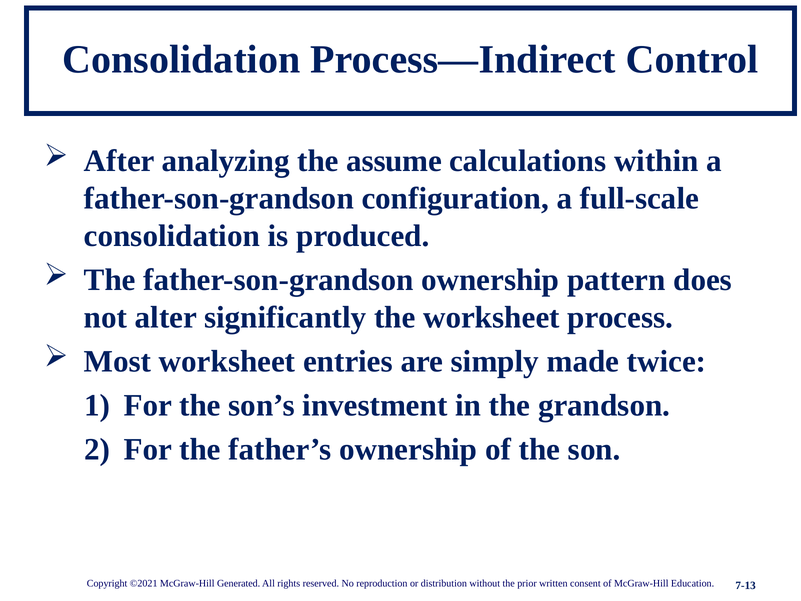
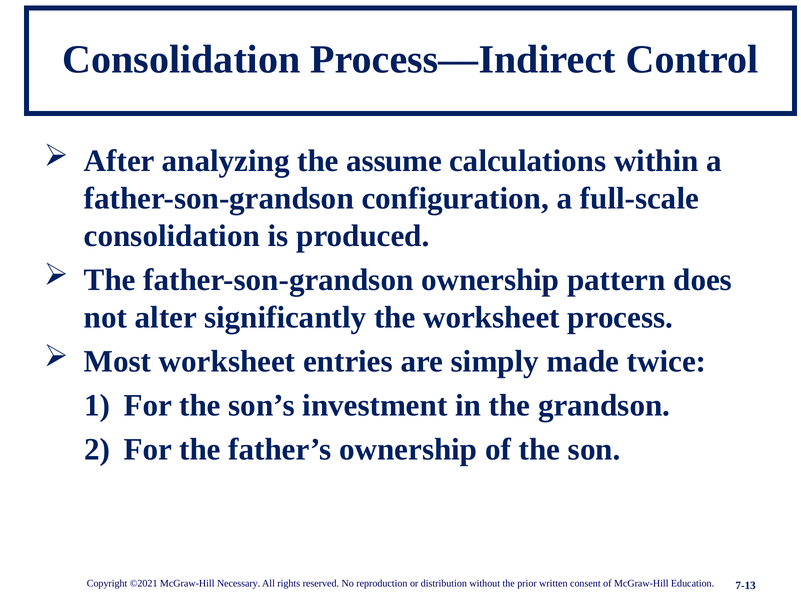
Generated: Generated -> Necessary (239, 583)
